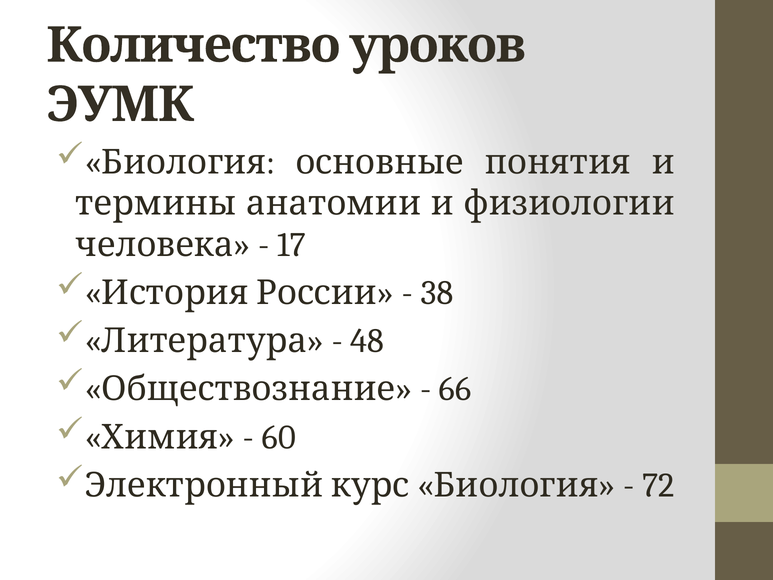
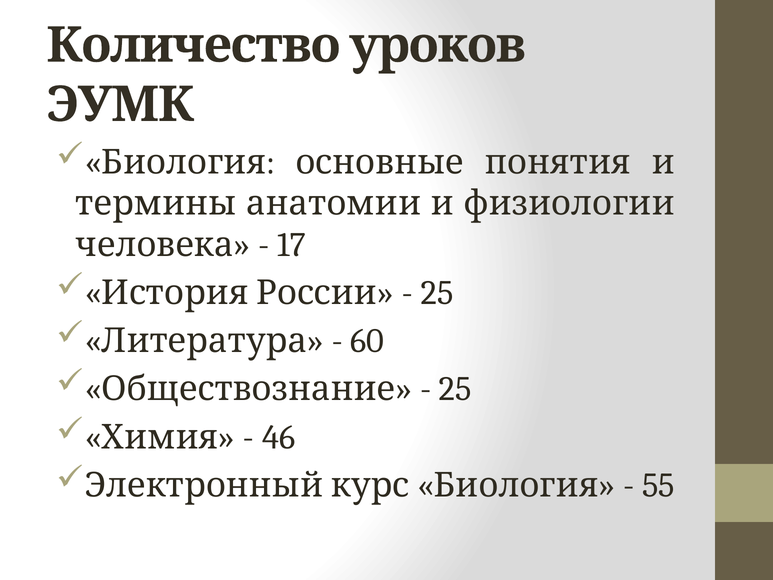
38: 38 -> 25 (437, 293)
48: 48 -> 60 (367, 341)
66: 66 -> 25 (455, 389)
60: 60 -> 46 (279, 437)
72: 72 -> 55 (658, 485)
